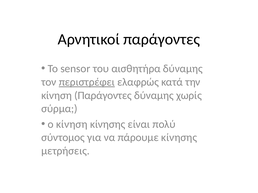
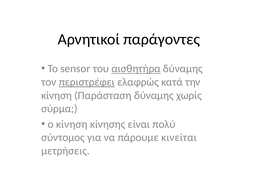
αισθητήρα underline: none -> present (136, 69)
κίνηση Παράγοντες: Παράγοντες -> Παράσταση (103, 96)
πάρουμε κίνησης: κίνησης -> κινείται (179, 138)
